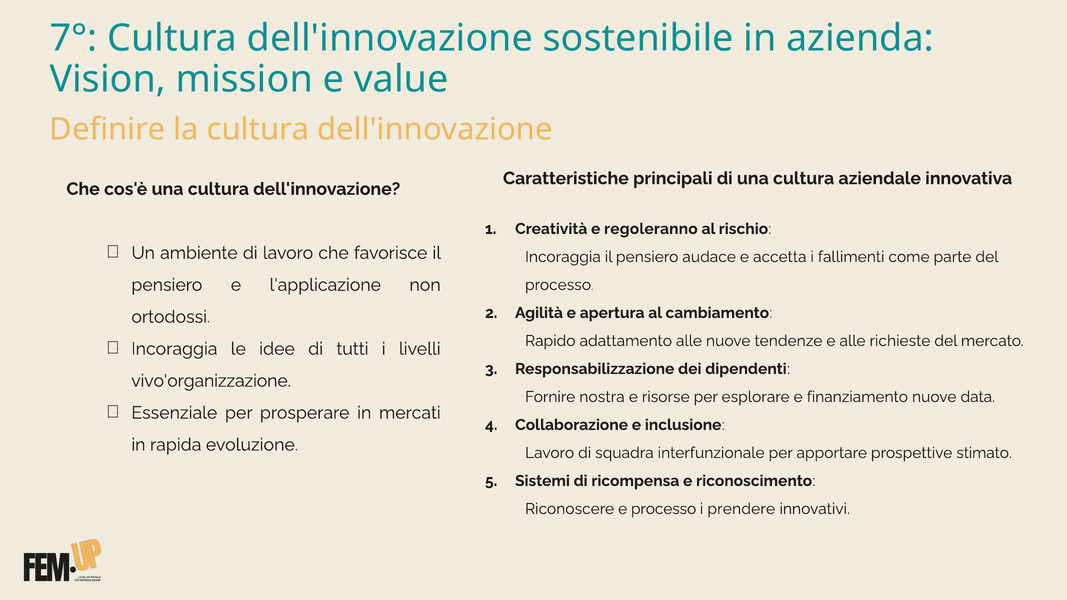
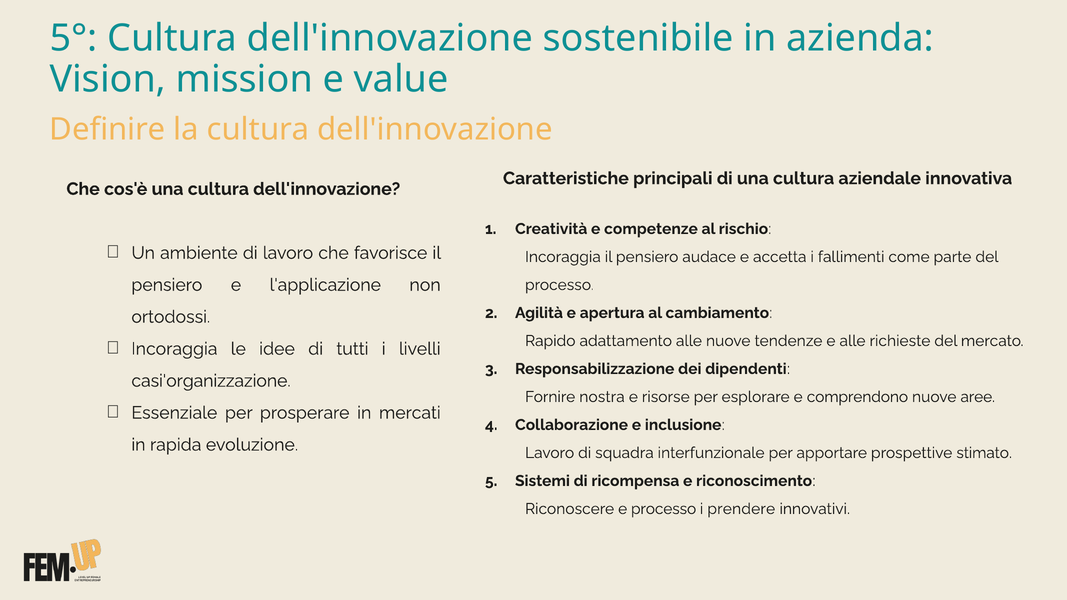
7°: 7° -> 5° (74, 38)
regoleranno: regoleranno -> competenze (651, 229)
vivo'organizzazione: vivo'organizzazione -> casi'organizzazione (211, 381)
finanziamento: finanziamento -> comprendono (857, 397)
data: data -> aree (978, 397)
